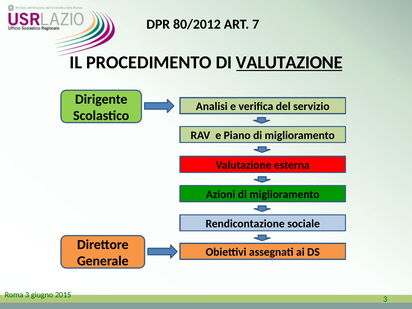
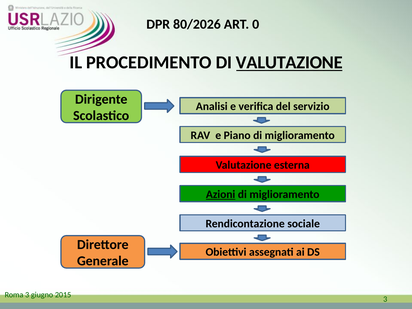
80/2012: 80/2012 -> 80/2026 (197, 24)
7: 7 -> 0 (256, 24)
Azioni underline: none -> present (221, 194)
